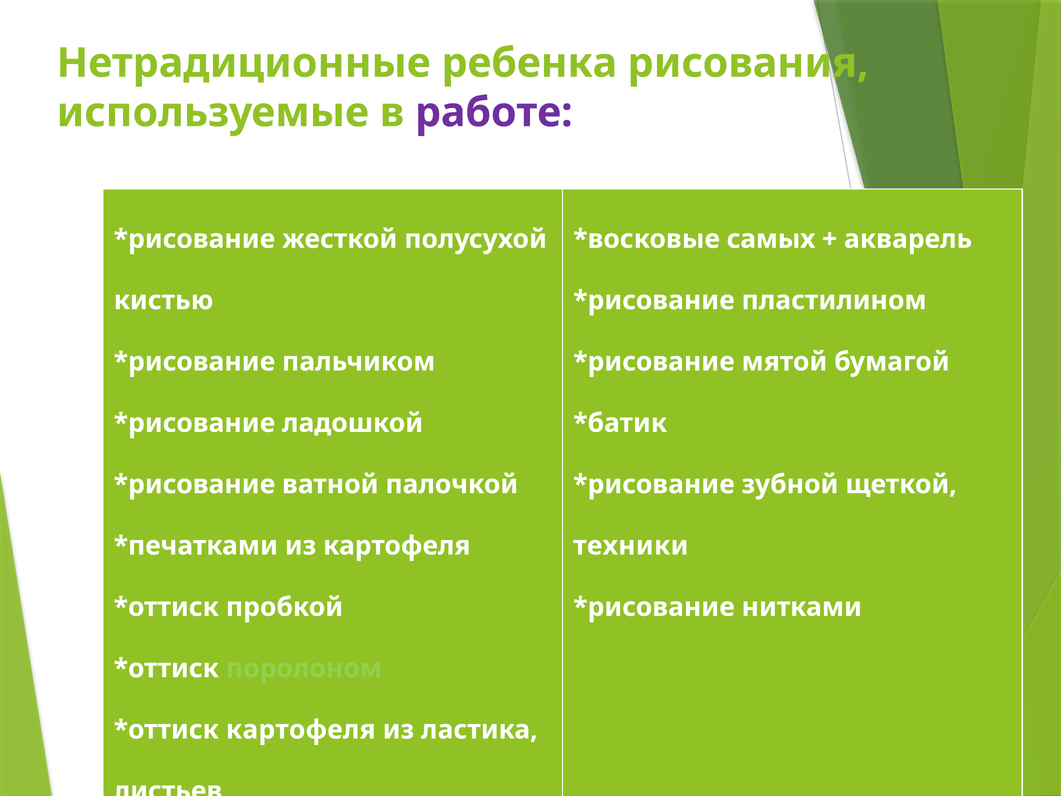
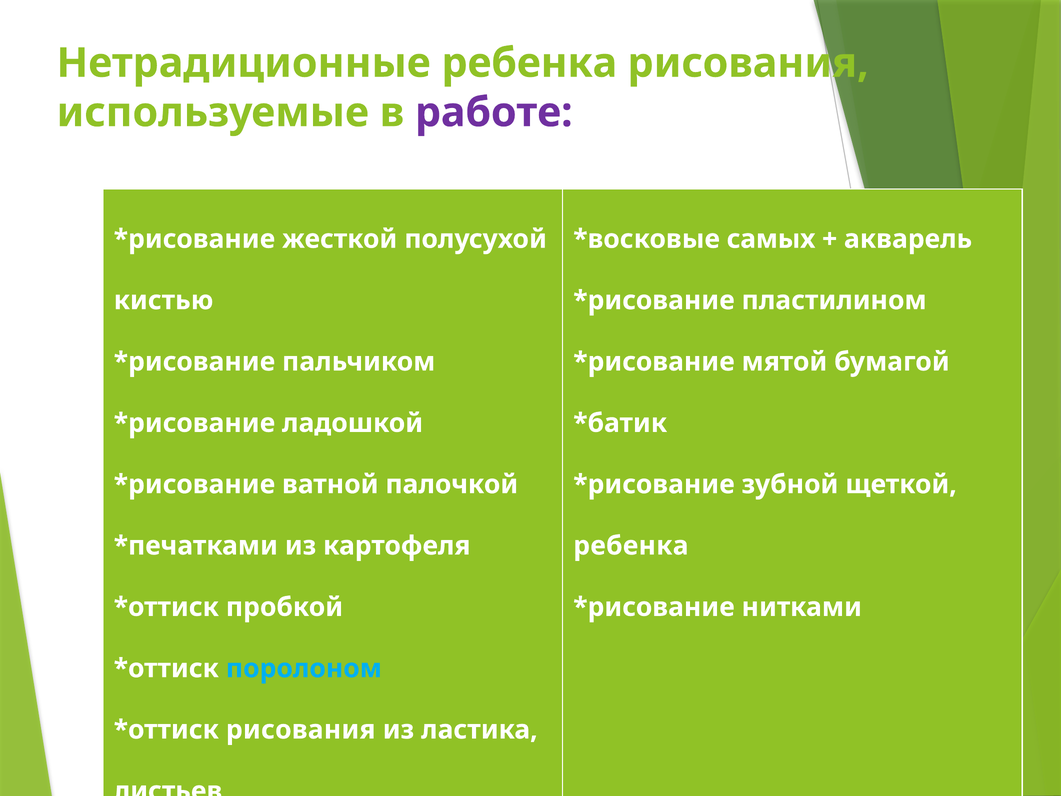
техники: техники -> ребенка (631, 546)
поролоном colour: light green -> light blue (304, 668)
картофеля: картофеля -> рисования (301, 730)
